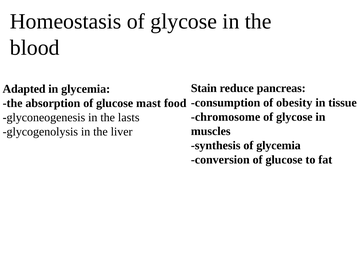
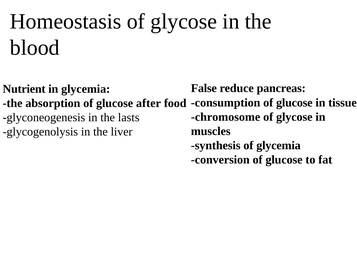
Stain: Stain -> False (204, 88)
Adapted: Adapted -> Nutrient (24, 89)
consumption of obesity: obesity -> glucose (294, 102)
mast: mast -> after (149, 103)
